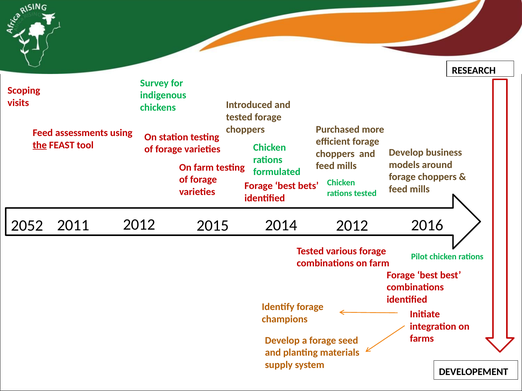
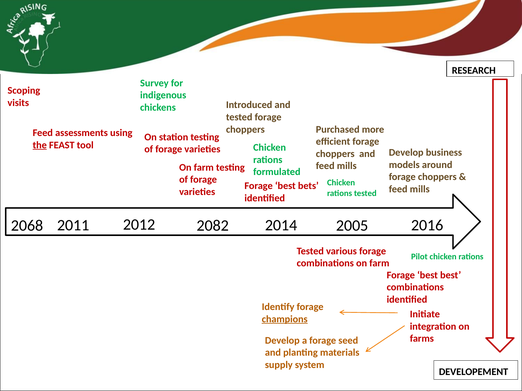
2052: 2052 -> 2068 (27, 226)
2015: 2015 -> 2082 (213, 226)
2011 2012: 2012 -> 2005 (352, 226)
champions underline: none -> present (285, 319)
